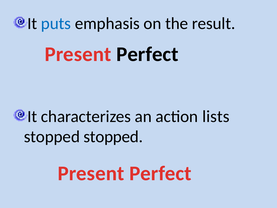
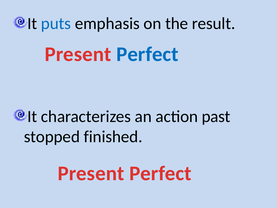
Perfect colour: black -> blue (147, 54)
lists: lists -> past (216, 116)
stopped stopped: stopped -> finished (113, 137)
